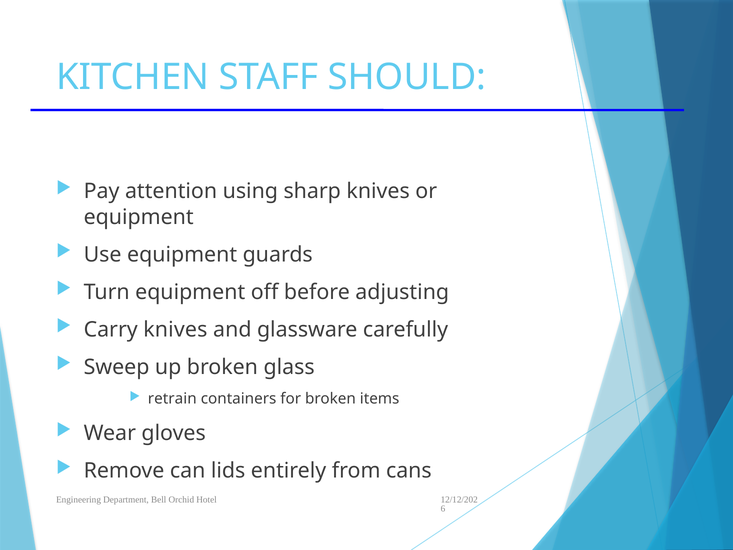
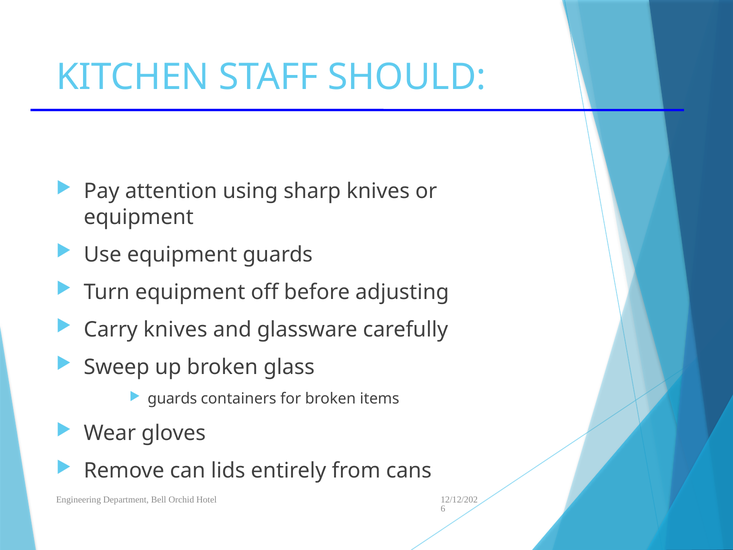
retrain: retrain -> guards (172, 399)
